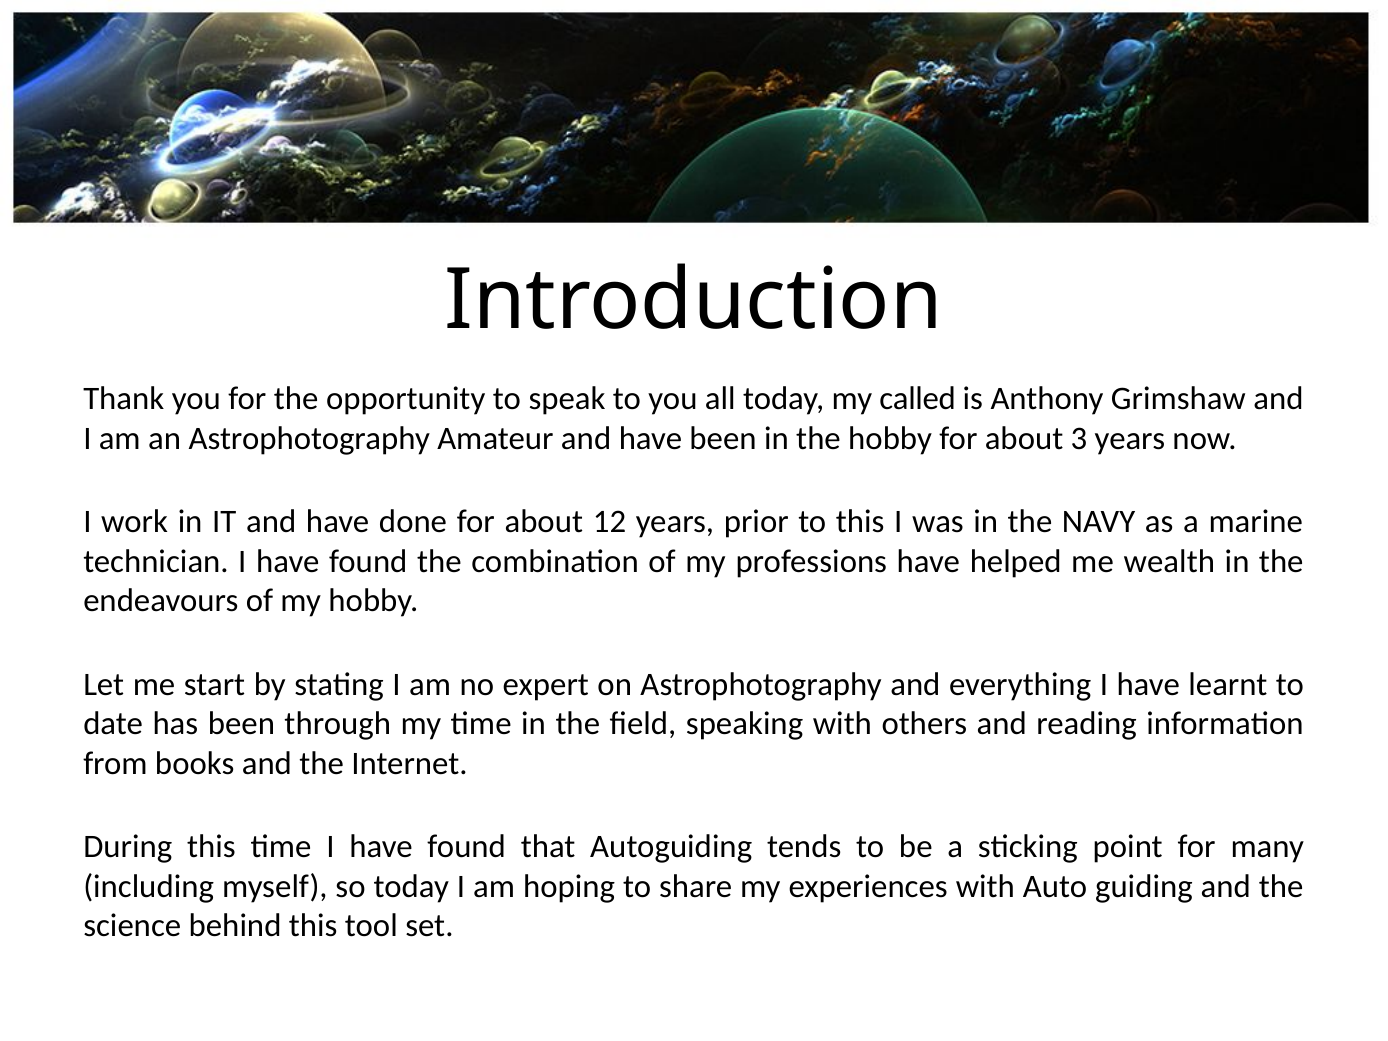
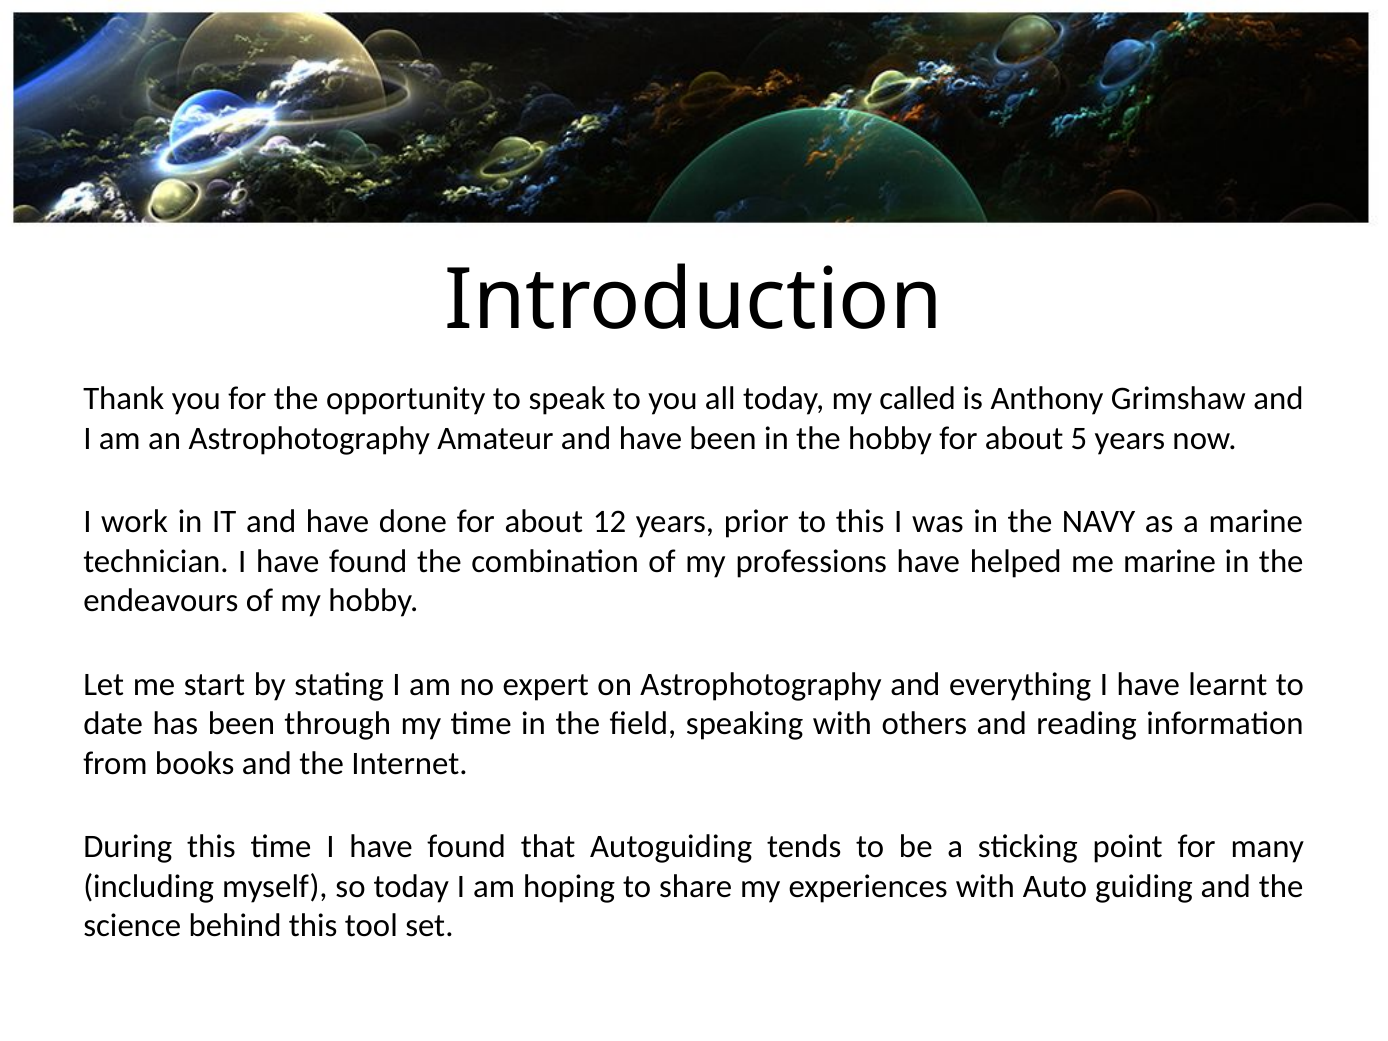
3: 3 -> 5 (1079, 438)
me wealth: wealth -> marine (1170, 561)
